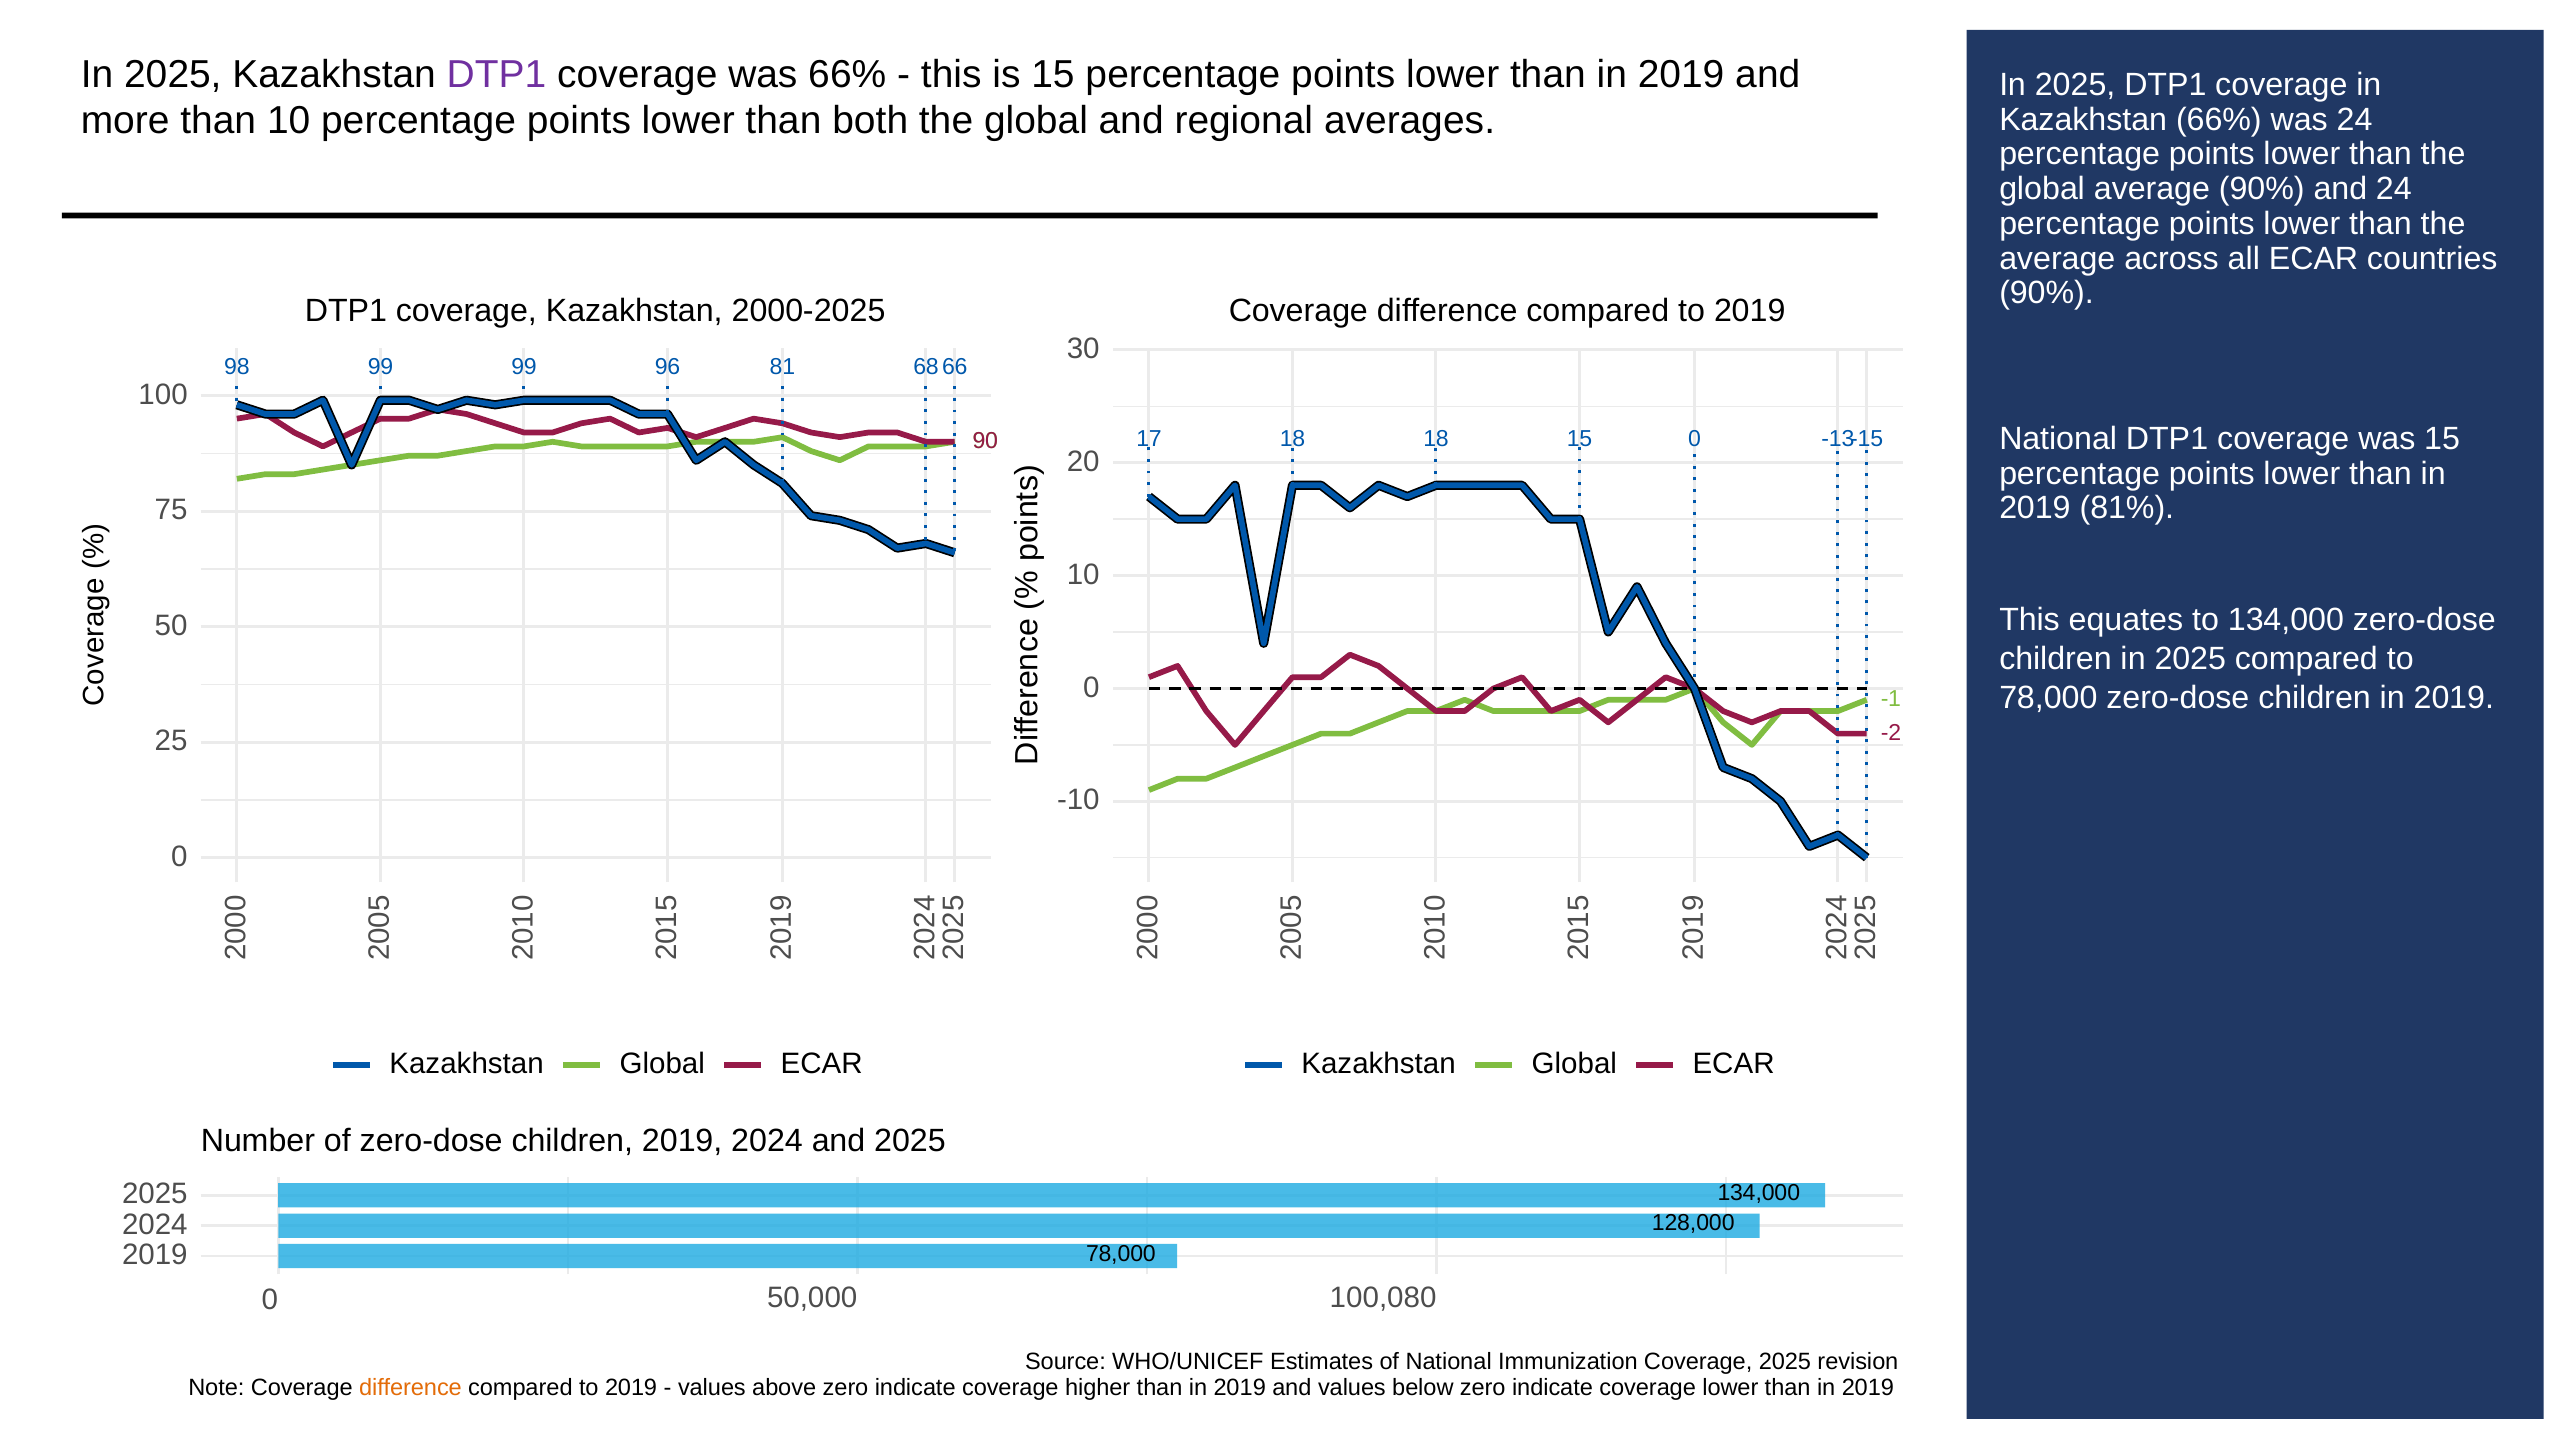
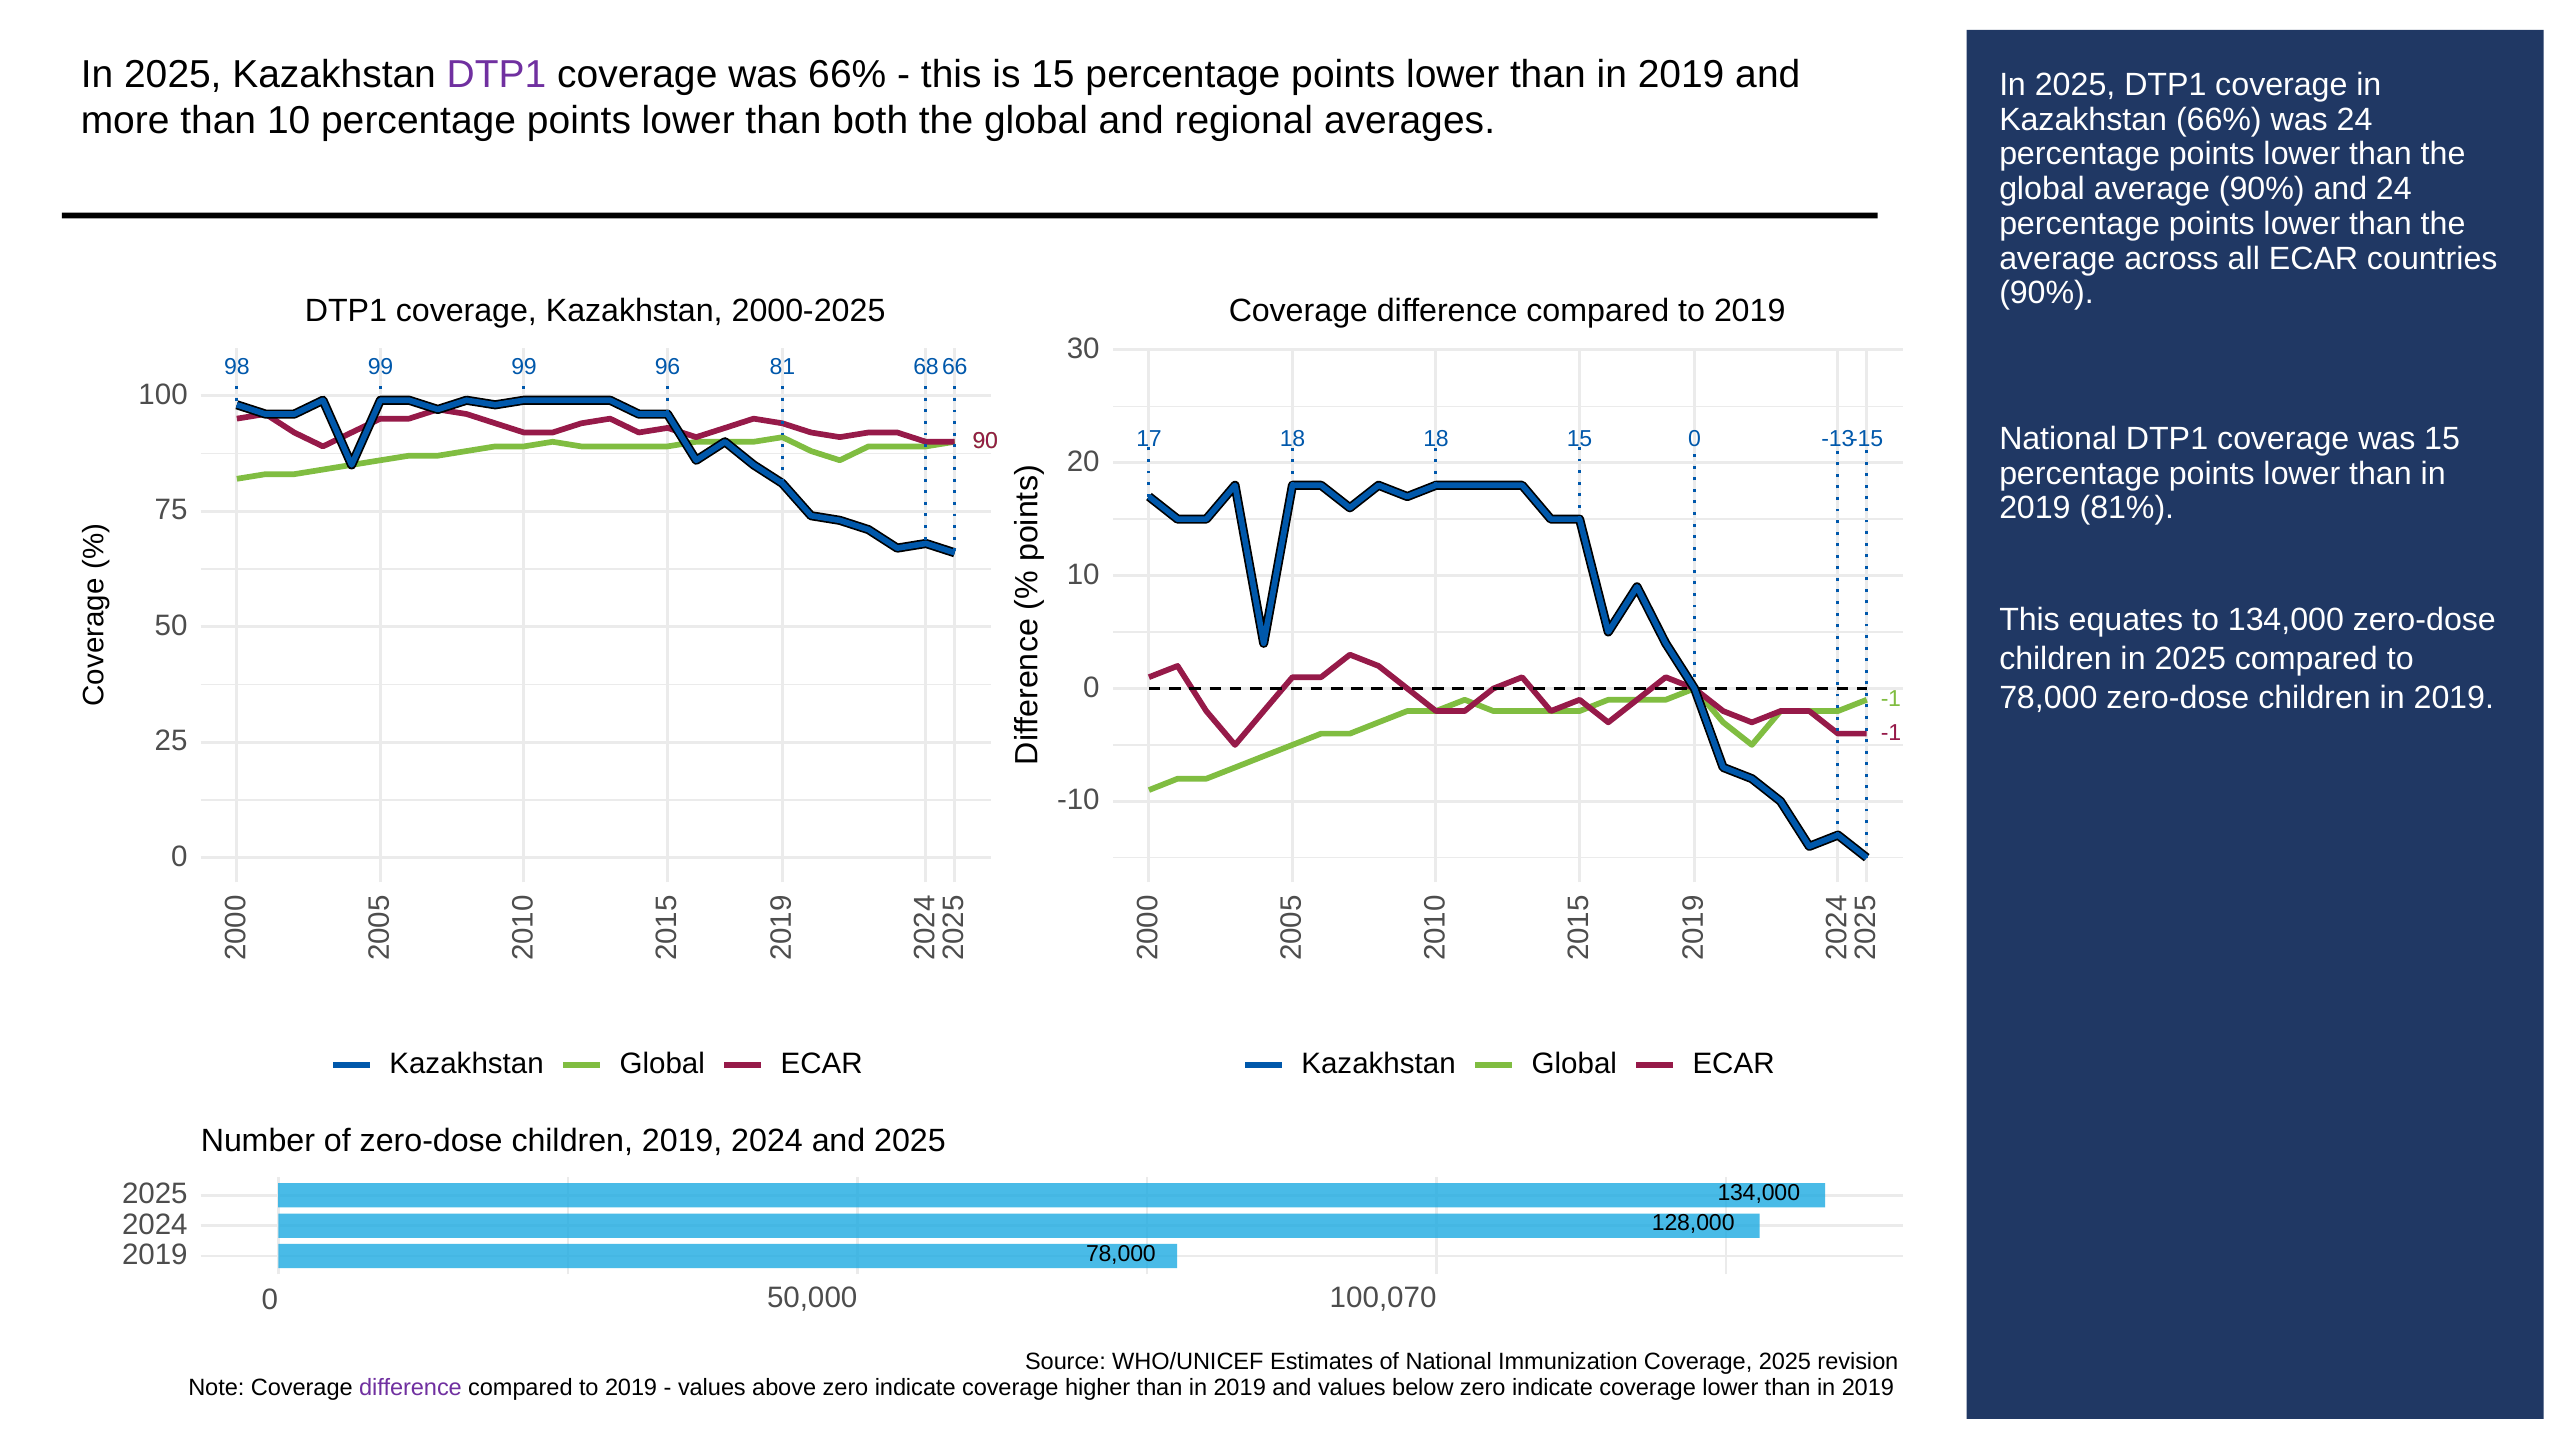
-2: -2 -> -1 (1891, 733)
100,080: 100,080 -> 100,070 (1383, 1298)
difference colour: orange -> purple (410, 1387)
